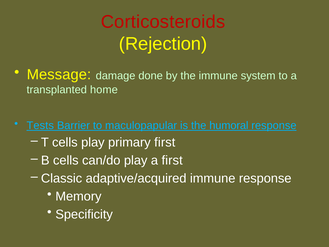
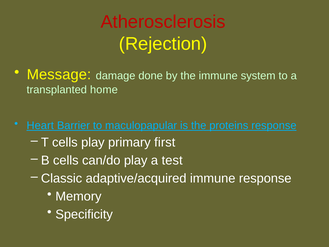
Corticosteroids: Corticosteroids -> Atherosclerosis (163, 22)
Tests: Tests -> Heart (40, 125)
humoral: humoral -> proteins (229, 125)
a first: first -> test (172, 160)
